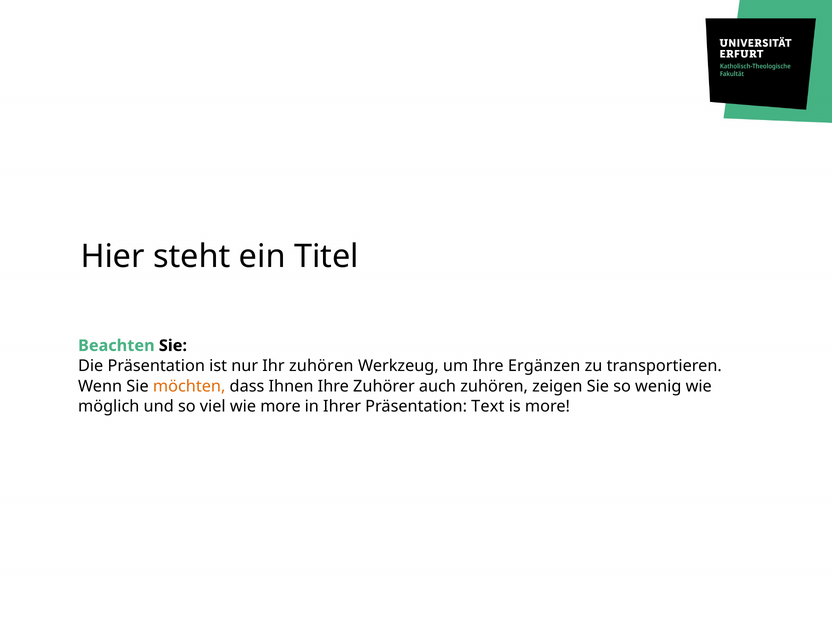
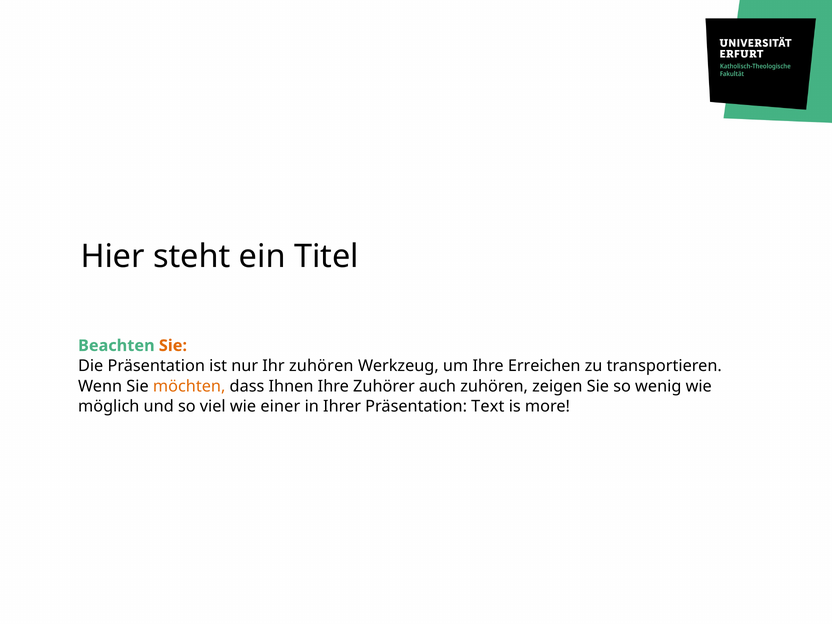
Sie colour: black -> orange (173, 346)
Ergänzen: Ergänzen -> Erreichen (544, 366)
wie more: more -> einer (280, 407)
